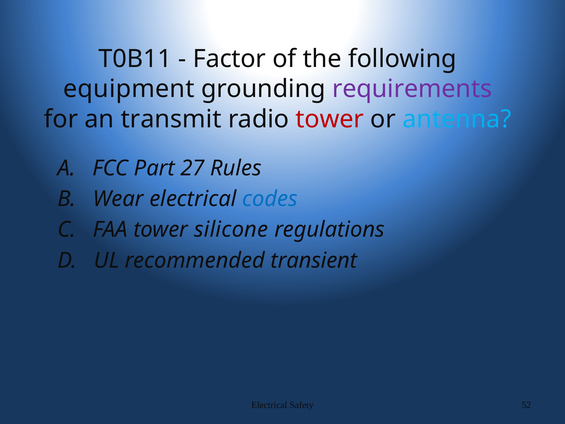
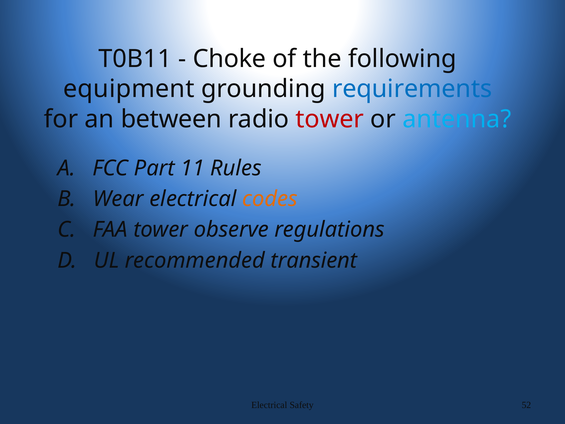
Factor: Factor -> Choke (229, 59)
requirements colour: purple -> blue (412, 89)
transmit: transmit -> between (171, 119)
27: 27 -> 11 (193, 168)
codes colour: blue -> orange (270, 199)
silicone: silicone -> observe (231, 230)
